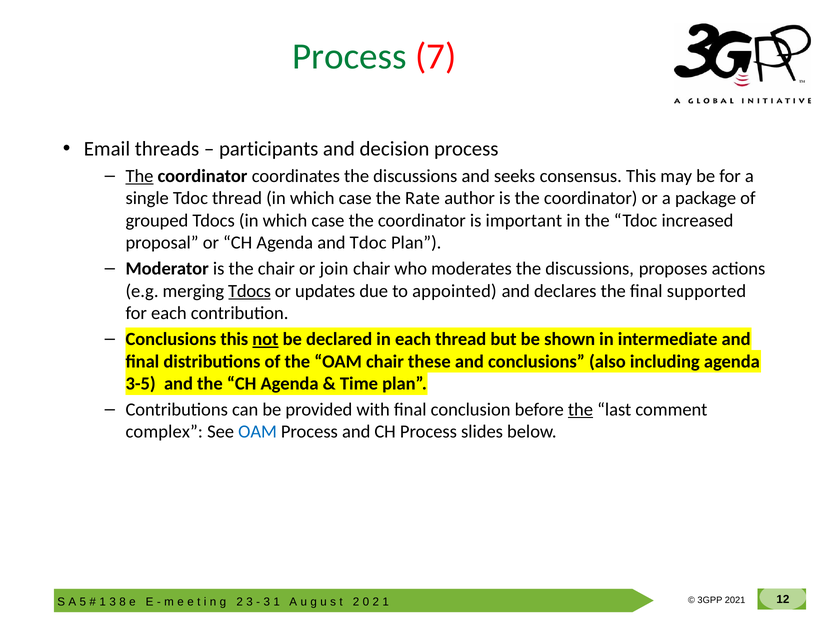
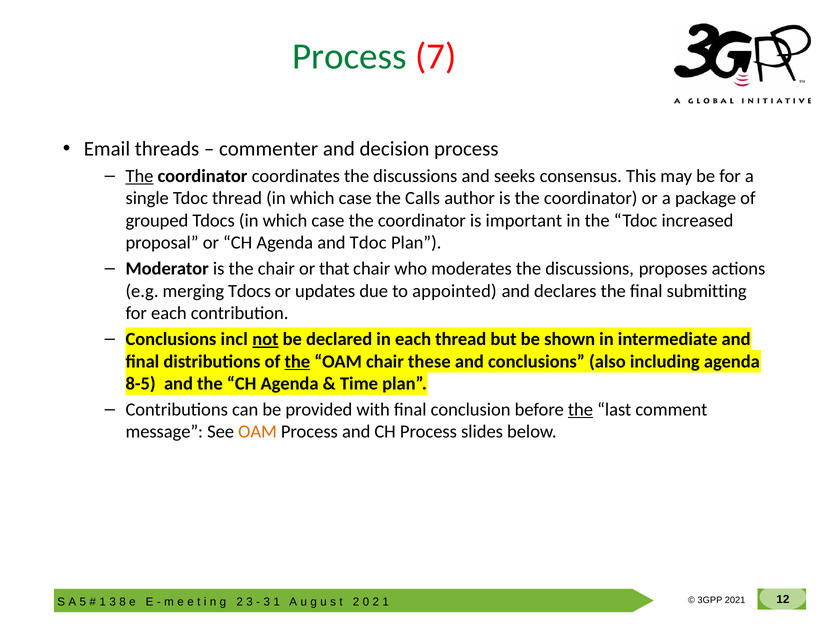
participants: participants -> commenter (269, 149)
Rate: Rate -> Calls (423, 198)
join: join -> that (334, 269)
Tdocs underline: present -> none (249, 291)
supported: supported -> submitting (707, 291)
Conclusions this: this -> incl (234, 339)
the underline: none -> present (297, 362)
3-5: 3-5 -> 8-5 (141, 384)
complex: complex -> message (164, 432)
OAM colour: blue -> orange (258, 432)
